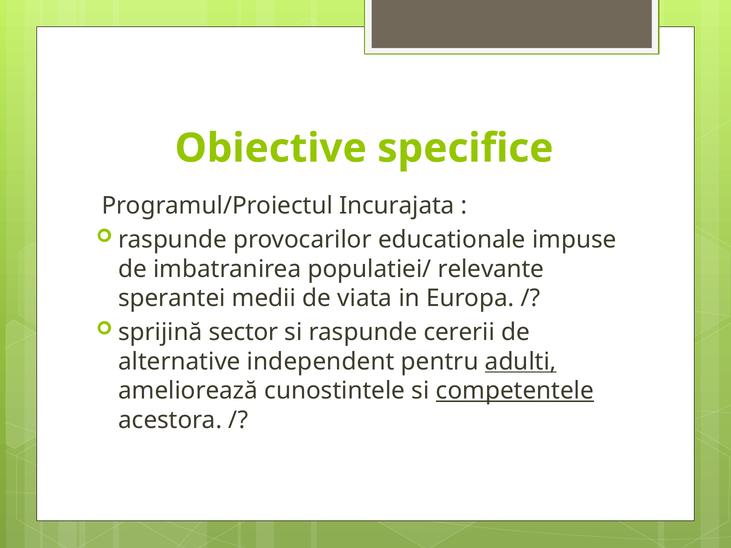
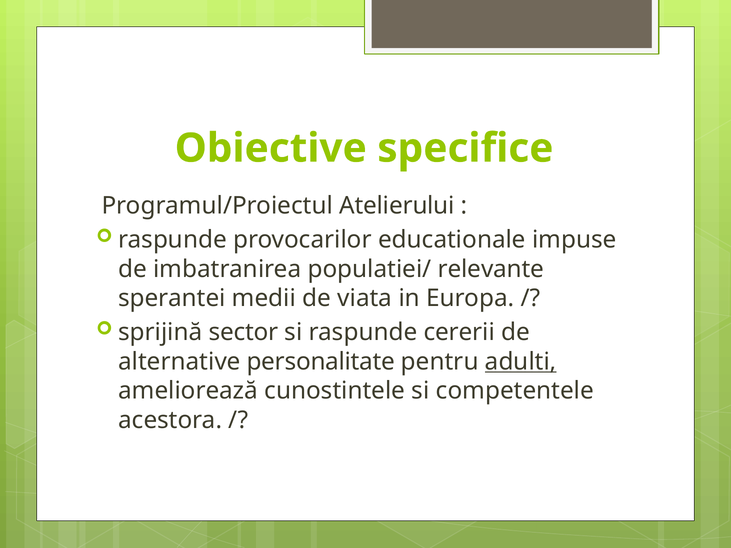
Incurajata: Incurajata -> Atelierului (397, 206)
independent: independent -> personalitate (321, 362)
competentele underline: present -> none (515, 391)
